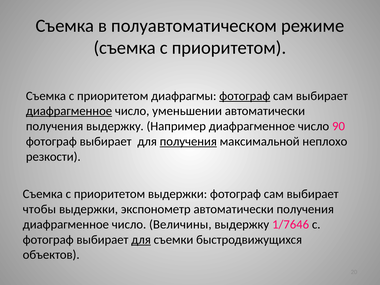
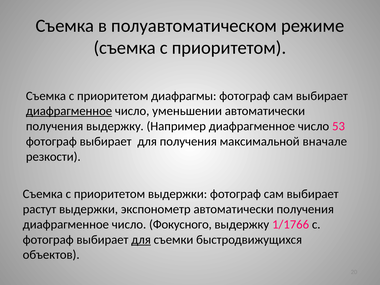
фотограф underline: present -> none (245, 96)
90: 90 -> 53 (339, 126)
получения underline: present -> none (188, 141)
неплохо: неплохо -> вначале (325, 141)
чтобы: чтобы -> растут (39, 209)
Величины: Величины -> Фокусного (180, 224)
1/7646: 1/7646 -> 1/1766 (291, 224)
